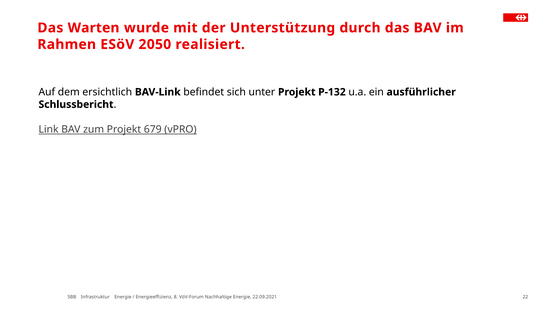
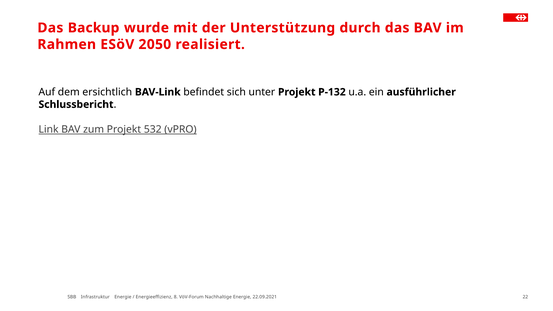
Warten: Warten -> Backup (94, 28)
679: 679 -> 532 (153, 129)
